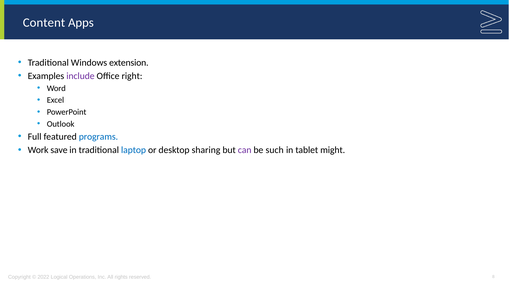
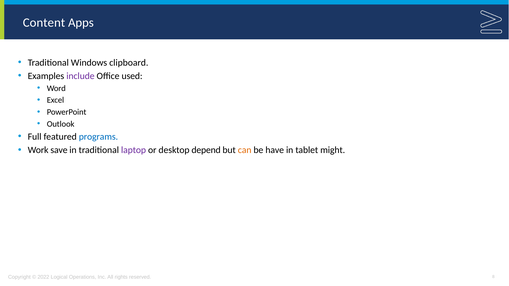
extension: extension -> clipboard (129, 63)
right: right -> used (132, 76)
laptop colour: blue -> purple (134, 150)
sharing: sharing -> depend (206, 150)
can colour: purple -> orange (245, 150)
such: such -> have (275, 150)
